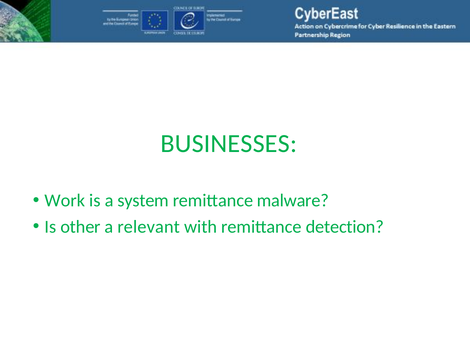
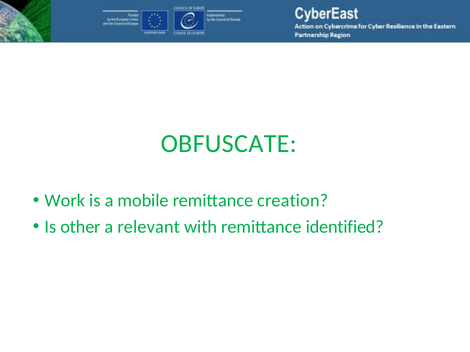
BUSINESSES: BUSINESSES -> OBFUSCATE (229, 144)
system: system -> mobile (143, 201)
malware: malware -> creation (293, 201)
detection: detection -> identified (345, 227)
